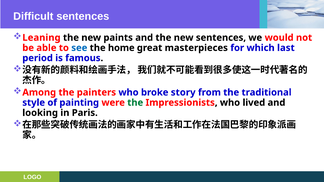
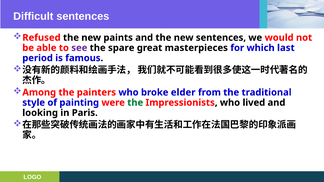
Leaning: Leaning -> Refused (41, 38)
see colour: blue -> purple (79, 48)
home: home -> spare (121, 48)
story: story -> elder (183, 93)
